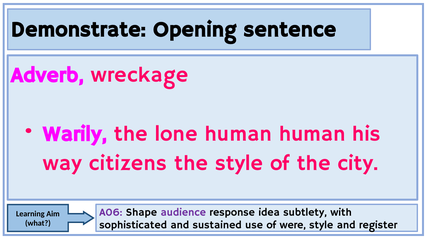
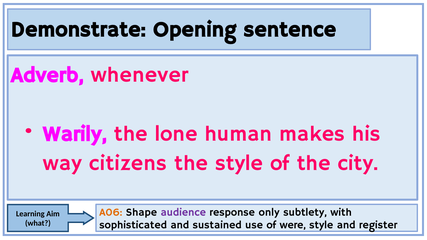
wreckage: wreckage -> whenever (140, 75)
human human: human -> makes (312, 134)
A06 colour: purple -> orange (111, 212)
idea: idea -> only (269, 212)
